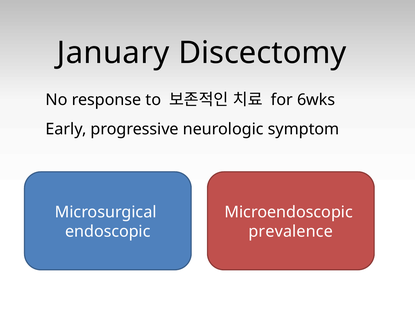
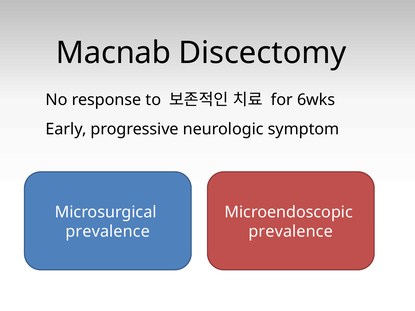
January: January -> Macnab (113, 53)
endoscopic: endoscopic -> prevalence (108, 232)
